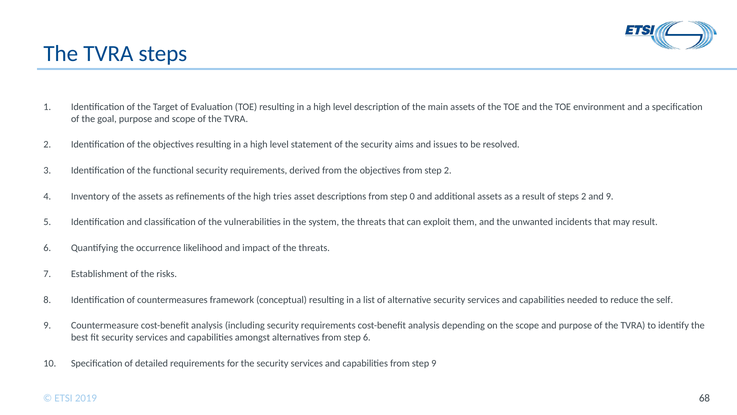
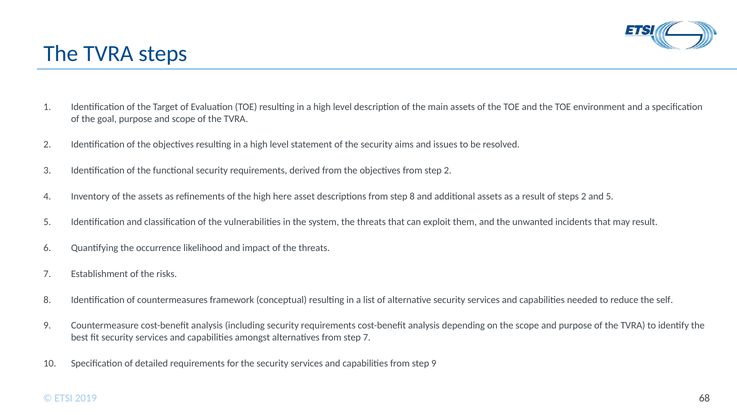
tries: tries -> here (282, 196)
step 0: 0 -> 8 (412, 196)
and 9: 9 -> 5 (610, 196)
step 6: 6 -> 7 (367, 337)
